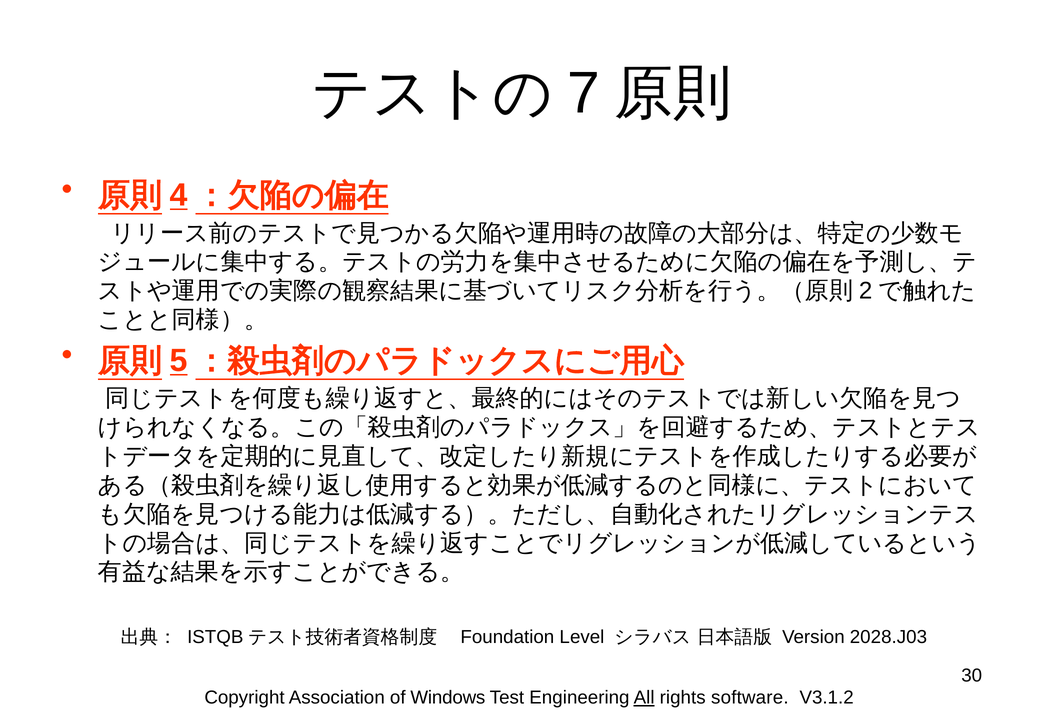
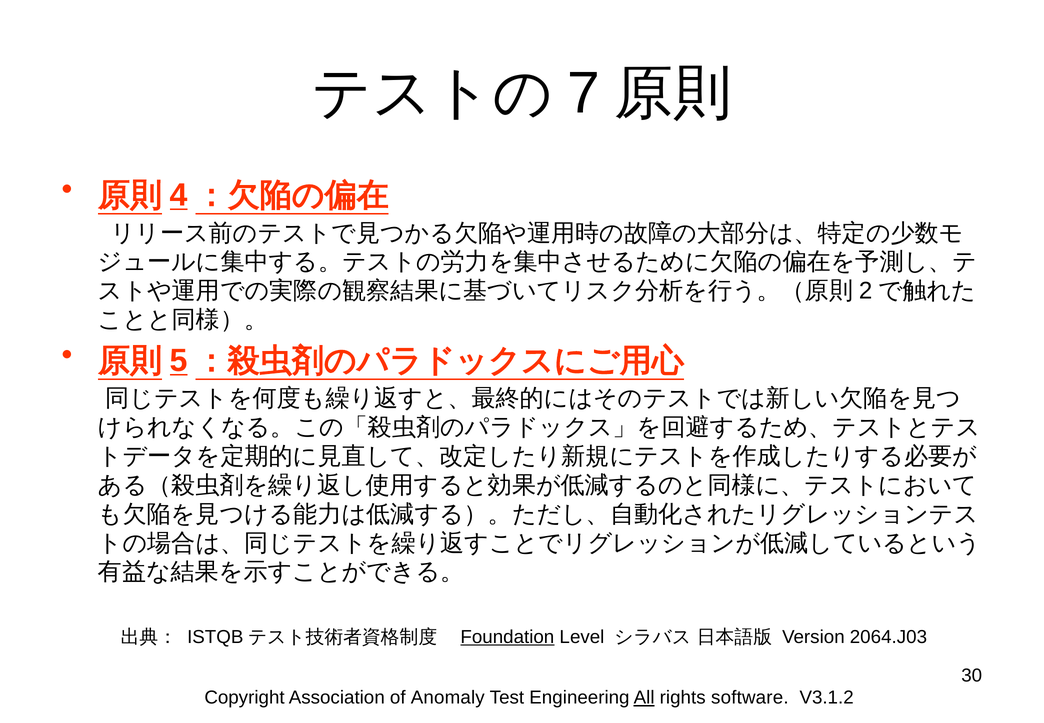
Foundation underline: none -> present (507, 637)
2028.J03: 2028.J03 -> 2064.J03 (888, 637)
Windows: Windows -> Anomaly (448, 697)
